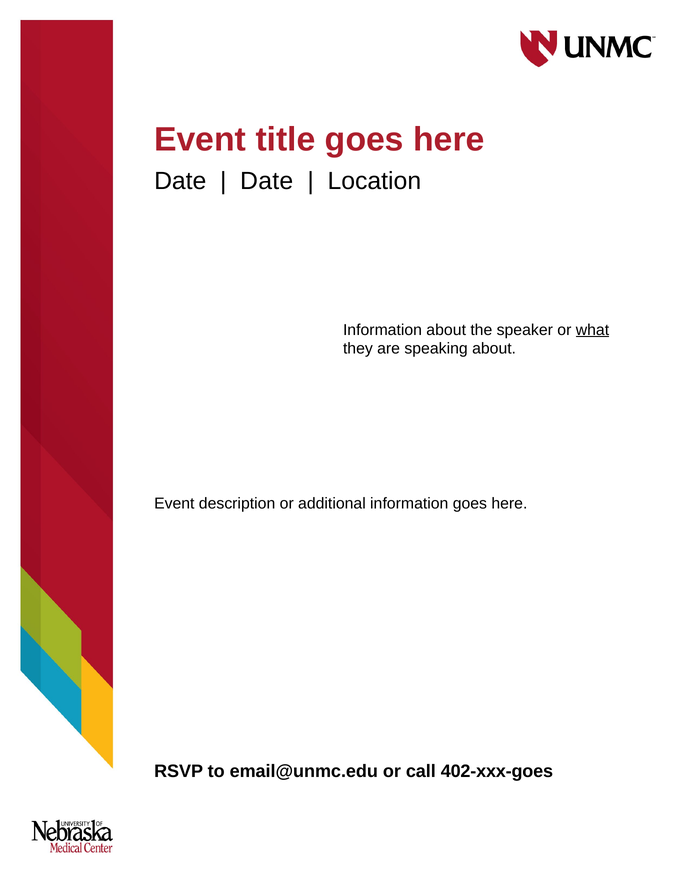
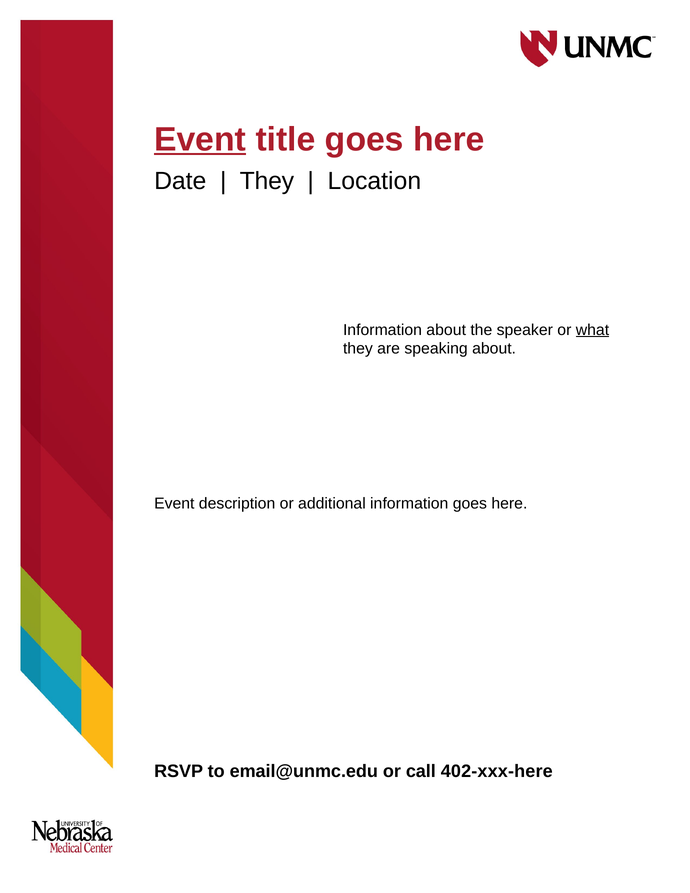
Event underline: none -> present (200, 139)
Date: Date -> They (267, 181)
402-xxx-goes: 402-xxx-goes -> 402-xxx-here (497, 771)
